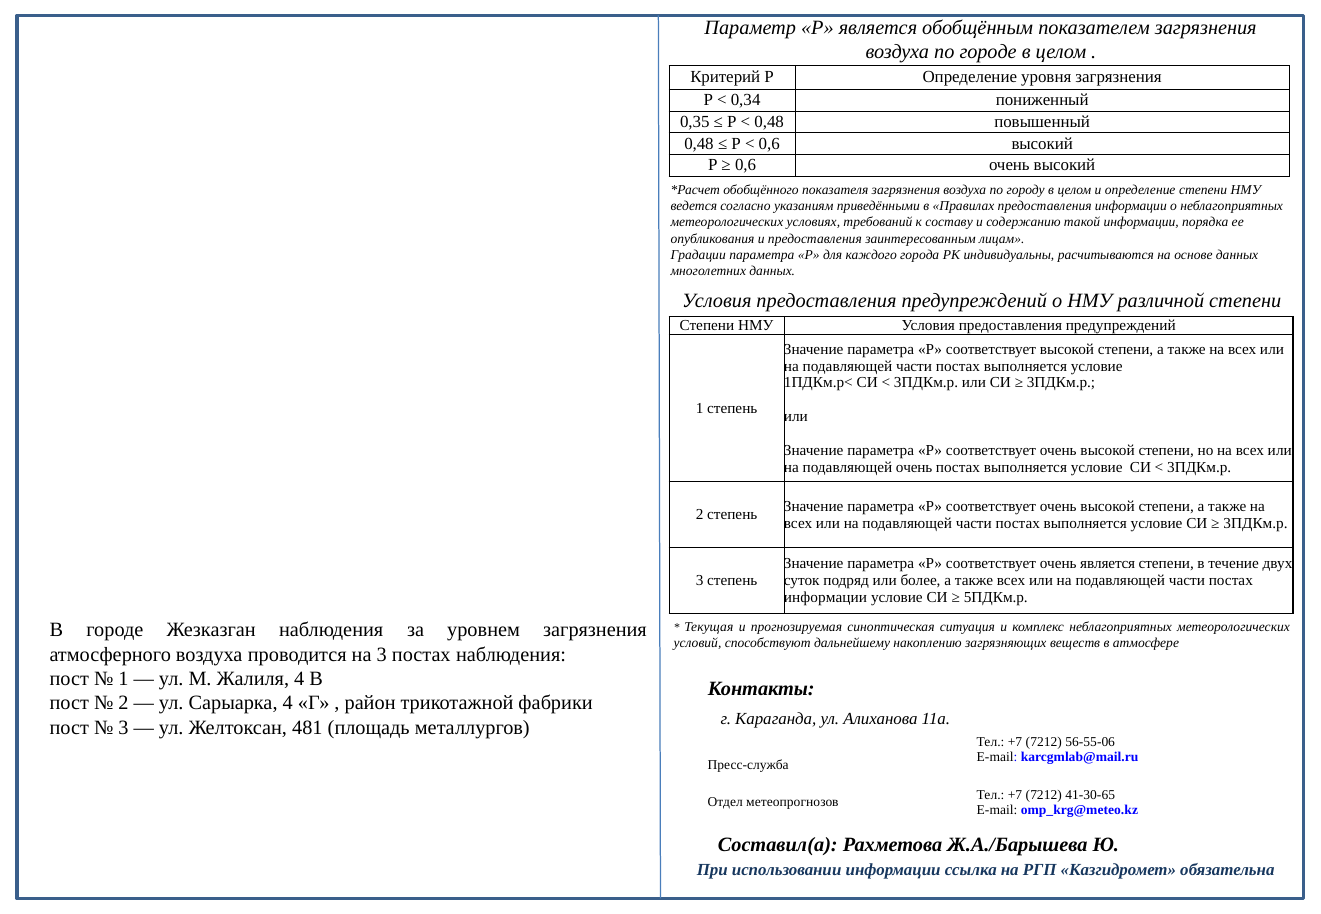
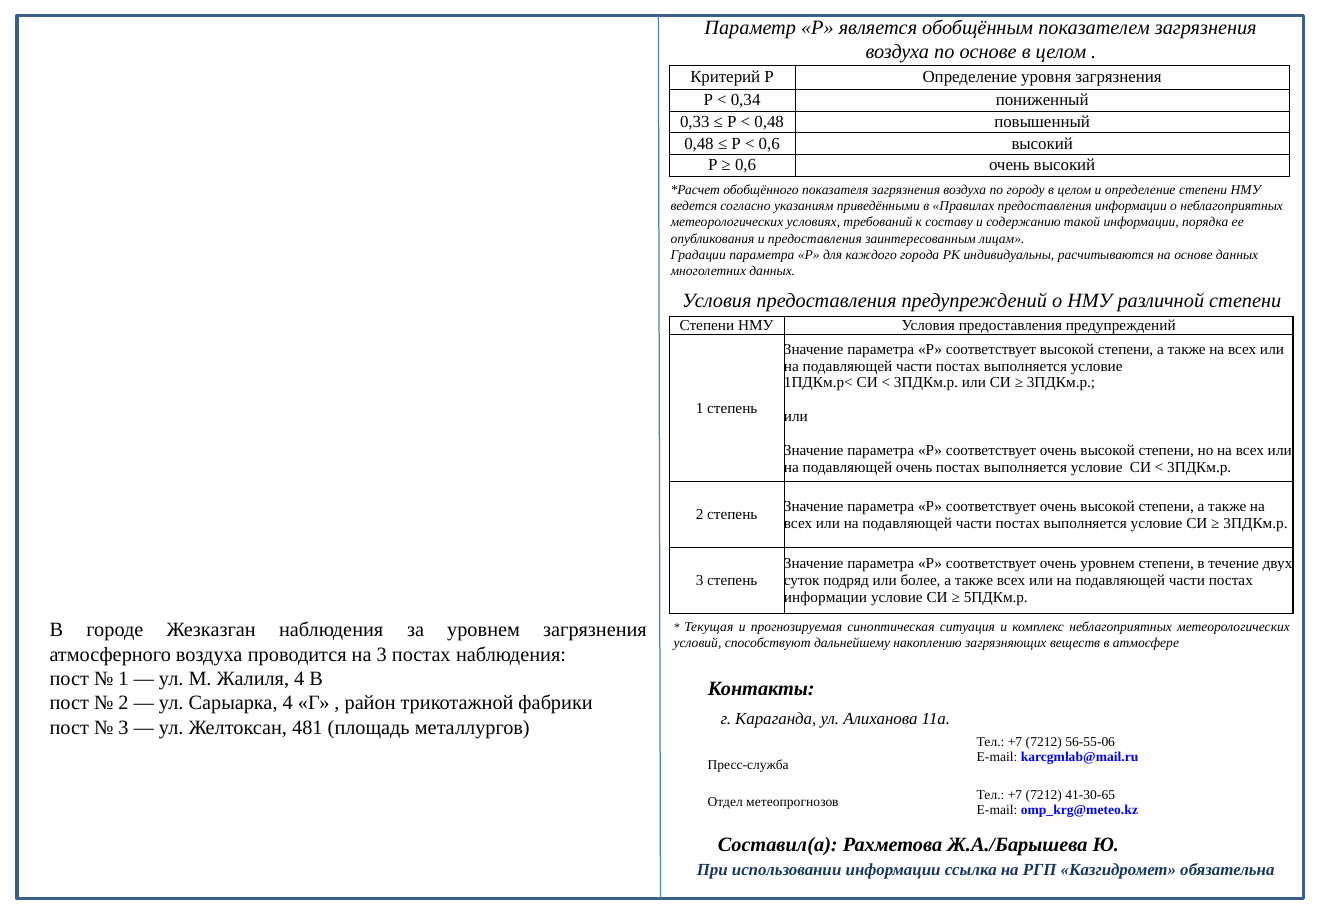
по городе: городе -> основе (988, 52)
0,35: 0,35 -> 0,33 (695, 122)
очень является: является -> уровнем (1108, 564)
